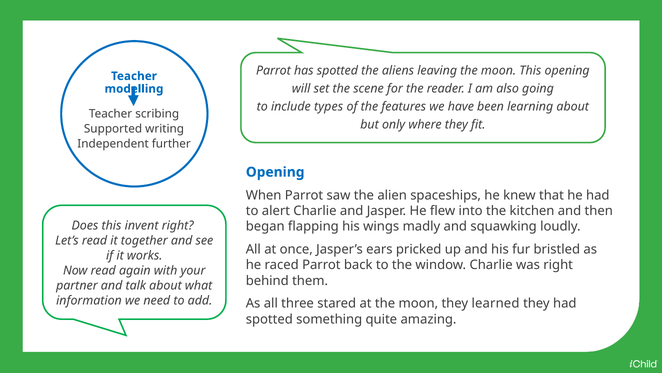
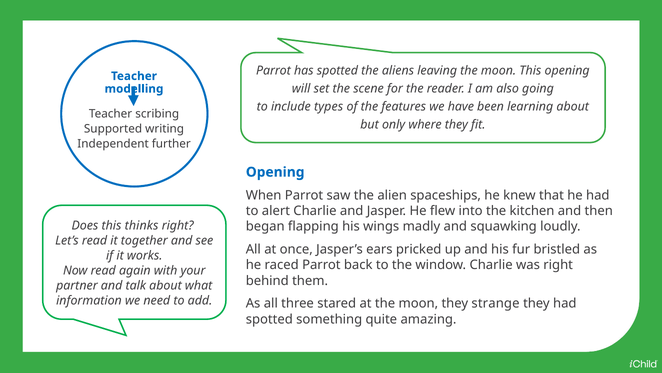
invent: invent -> thinks (142, 225)
learned: learned -> strange (496, 303)
